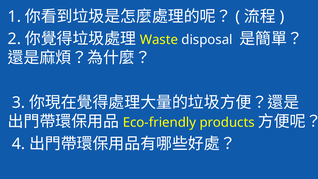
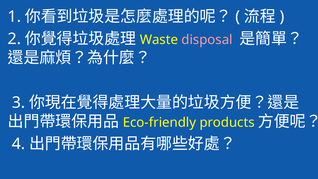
disposal colour: white -> pink (207, 40)
